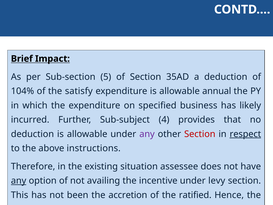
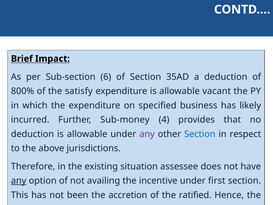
5: 5 -> 6 (106, 77)
104%: 104% -> 800% (23, 91)
annual: annual -> vacant (217, 91)
Sub-subject: Sub-subject -> Sub-money (125, 120)
Section colour: red -> blue (200, 134)
respect underline: present -> none (245, 134)
instructions: instructions -> jurisdictions (94, 148)
levy: levy -> first (217, 181)
